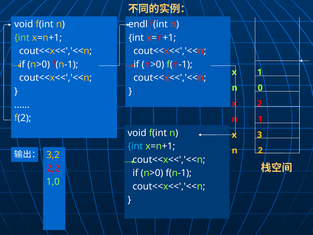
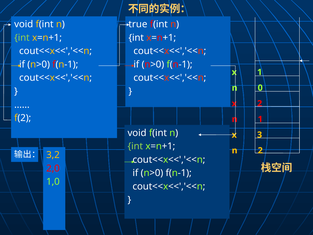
endl: endl -> true (138, 24)
int colour: light blue -> light green (135, 146)
2,2: 2,2 -> 2,0 (53, 168)
